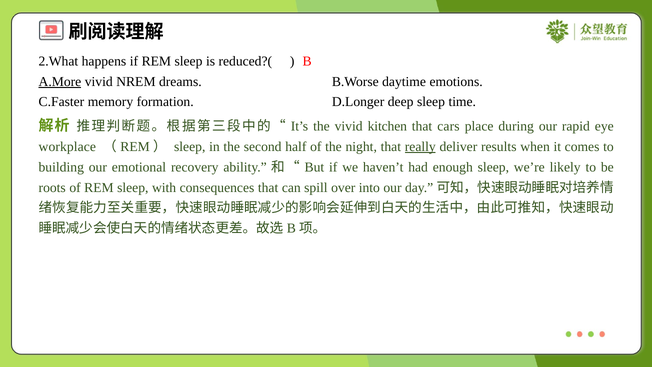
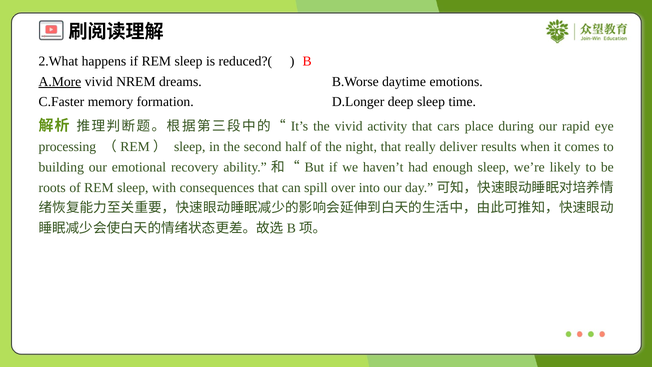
kitchen: kitchen -> activity (387, 126)
workplace: workplace -> processing (67, 147)
really underline: present -> none (420, 147)
